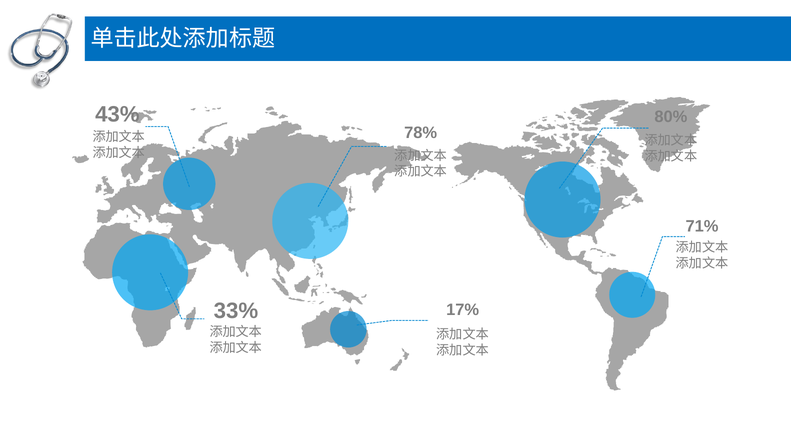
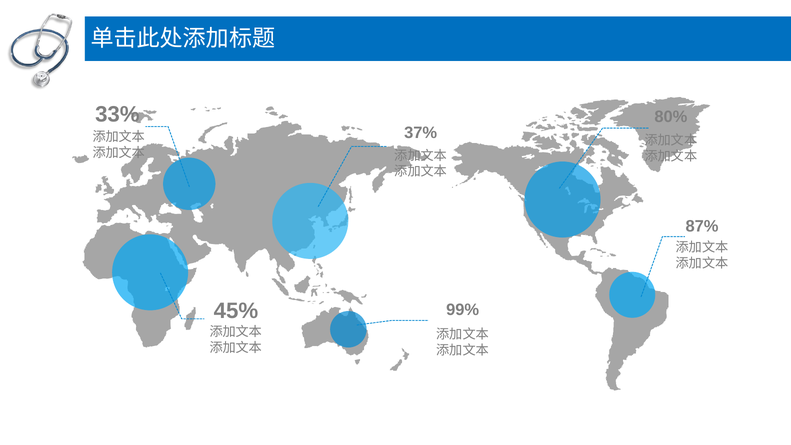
43%: 43% -> 33% (117, 114)
78%: 78% -> 37% (421, 133)
71%: 71% -> 87% (702, 226)
33%: 33% -> 45% (236, 311)
17%: 17% -> 99% (463, 310)
